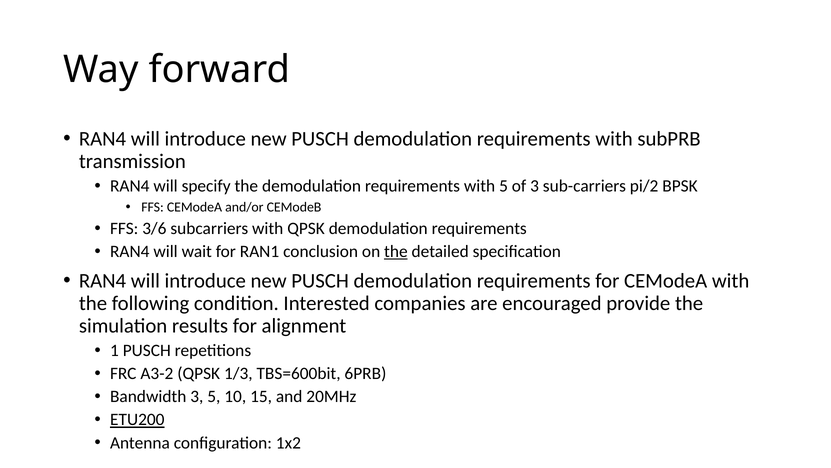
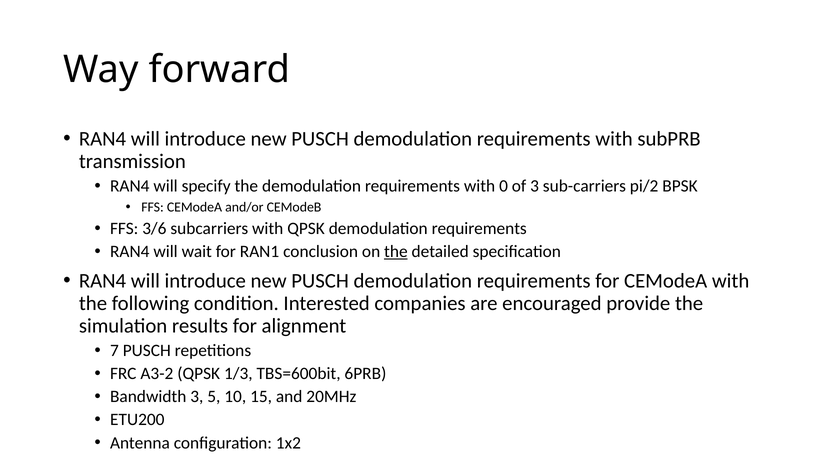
with 5: 5 -> 0 (504, 186)
1: 1 -> 7 (114, 350)
ETU200 underline: present -> none (137, 419)
